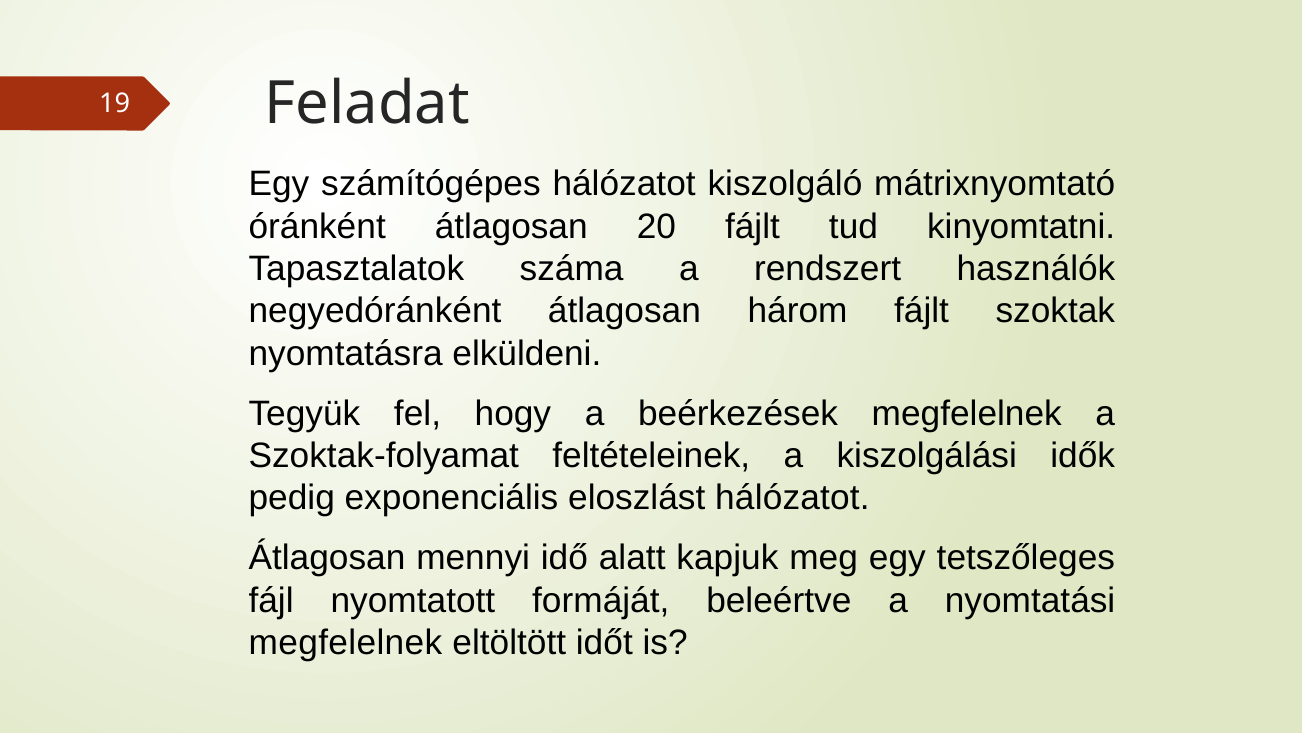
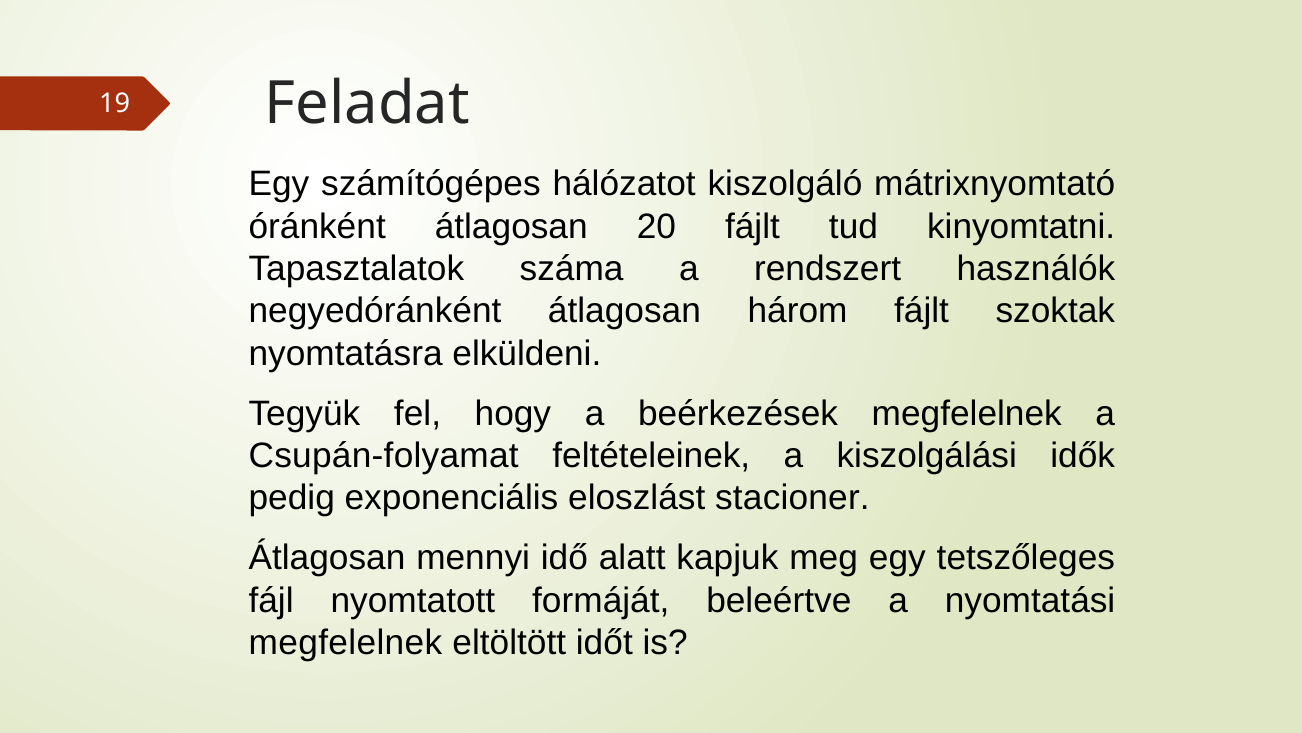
Szoktak-folyamat: Szoktak-folyamat -> Csupán-folyamat (384, 456)
eloszlást hálózatot: hálózatot -> stacioner (792, 498)
